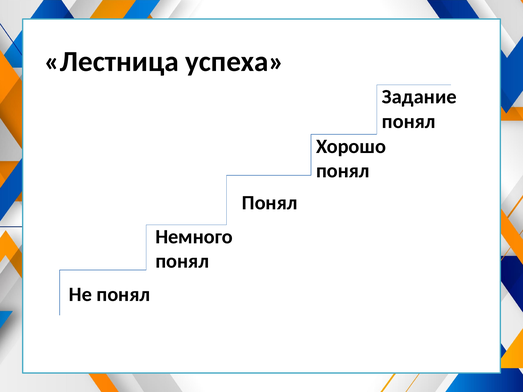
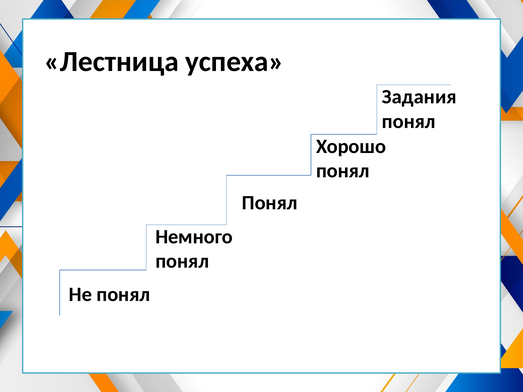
Задание: Задание -> Задания (419, 97)
